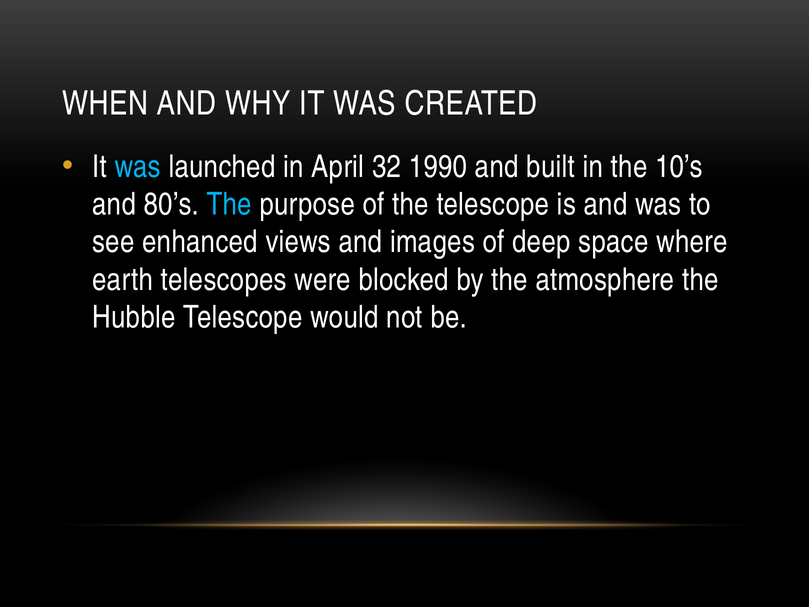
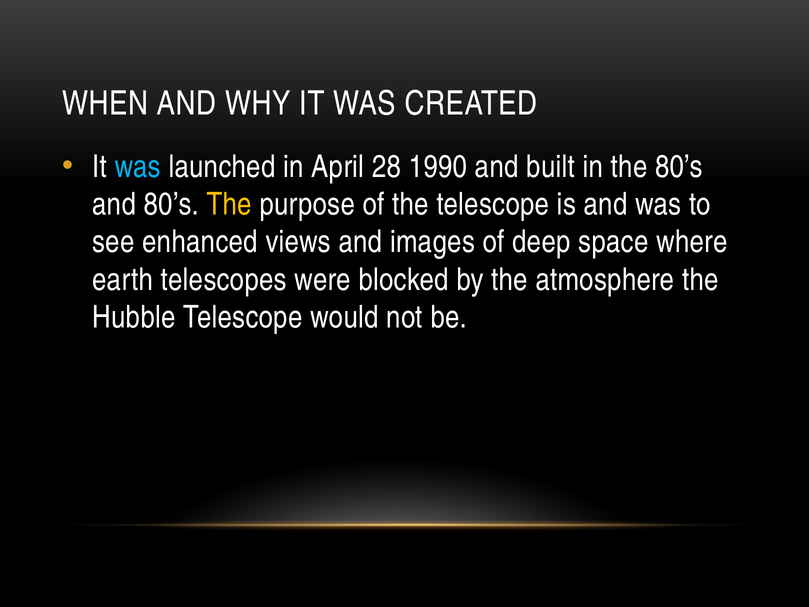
32: 32 -> 28 (386, 167)
the 10’s: 10’s -> 80’s (679, 167)
The colour: light blue -> yellow (229, 204)
